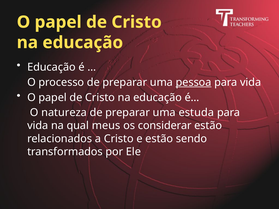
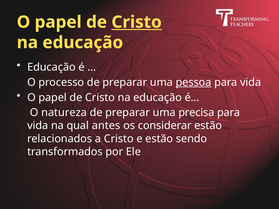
Cristo underline: none -> present (137, 22)
estuda: estuda -> precisa (196, 113)
meus: meus -> antes (106, 126)
